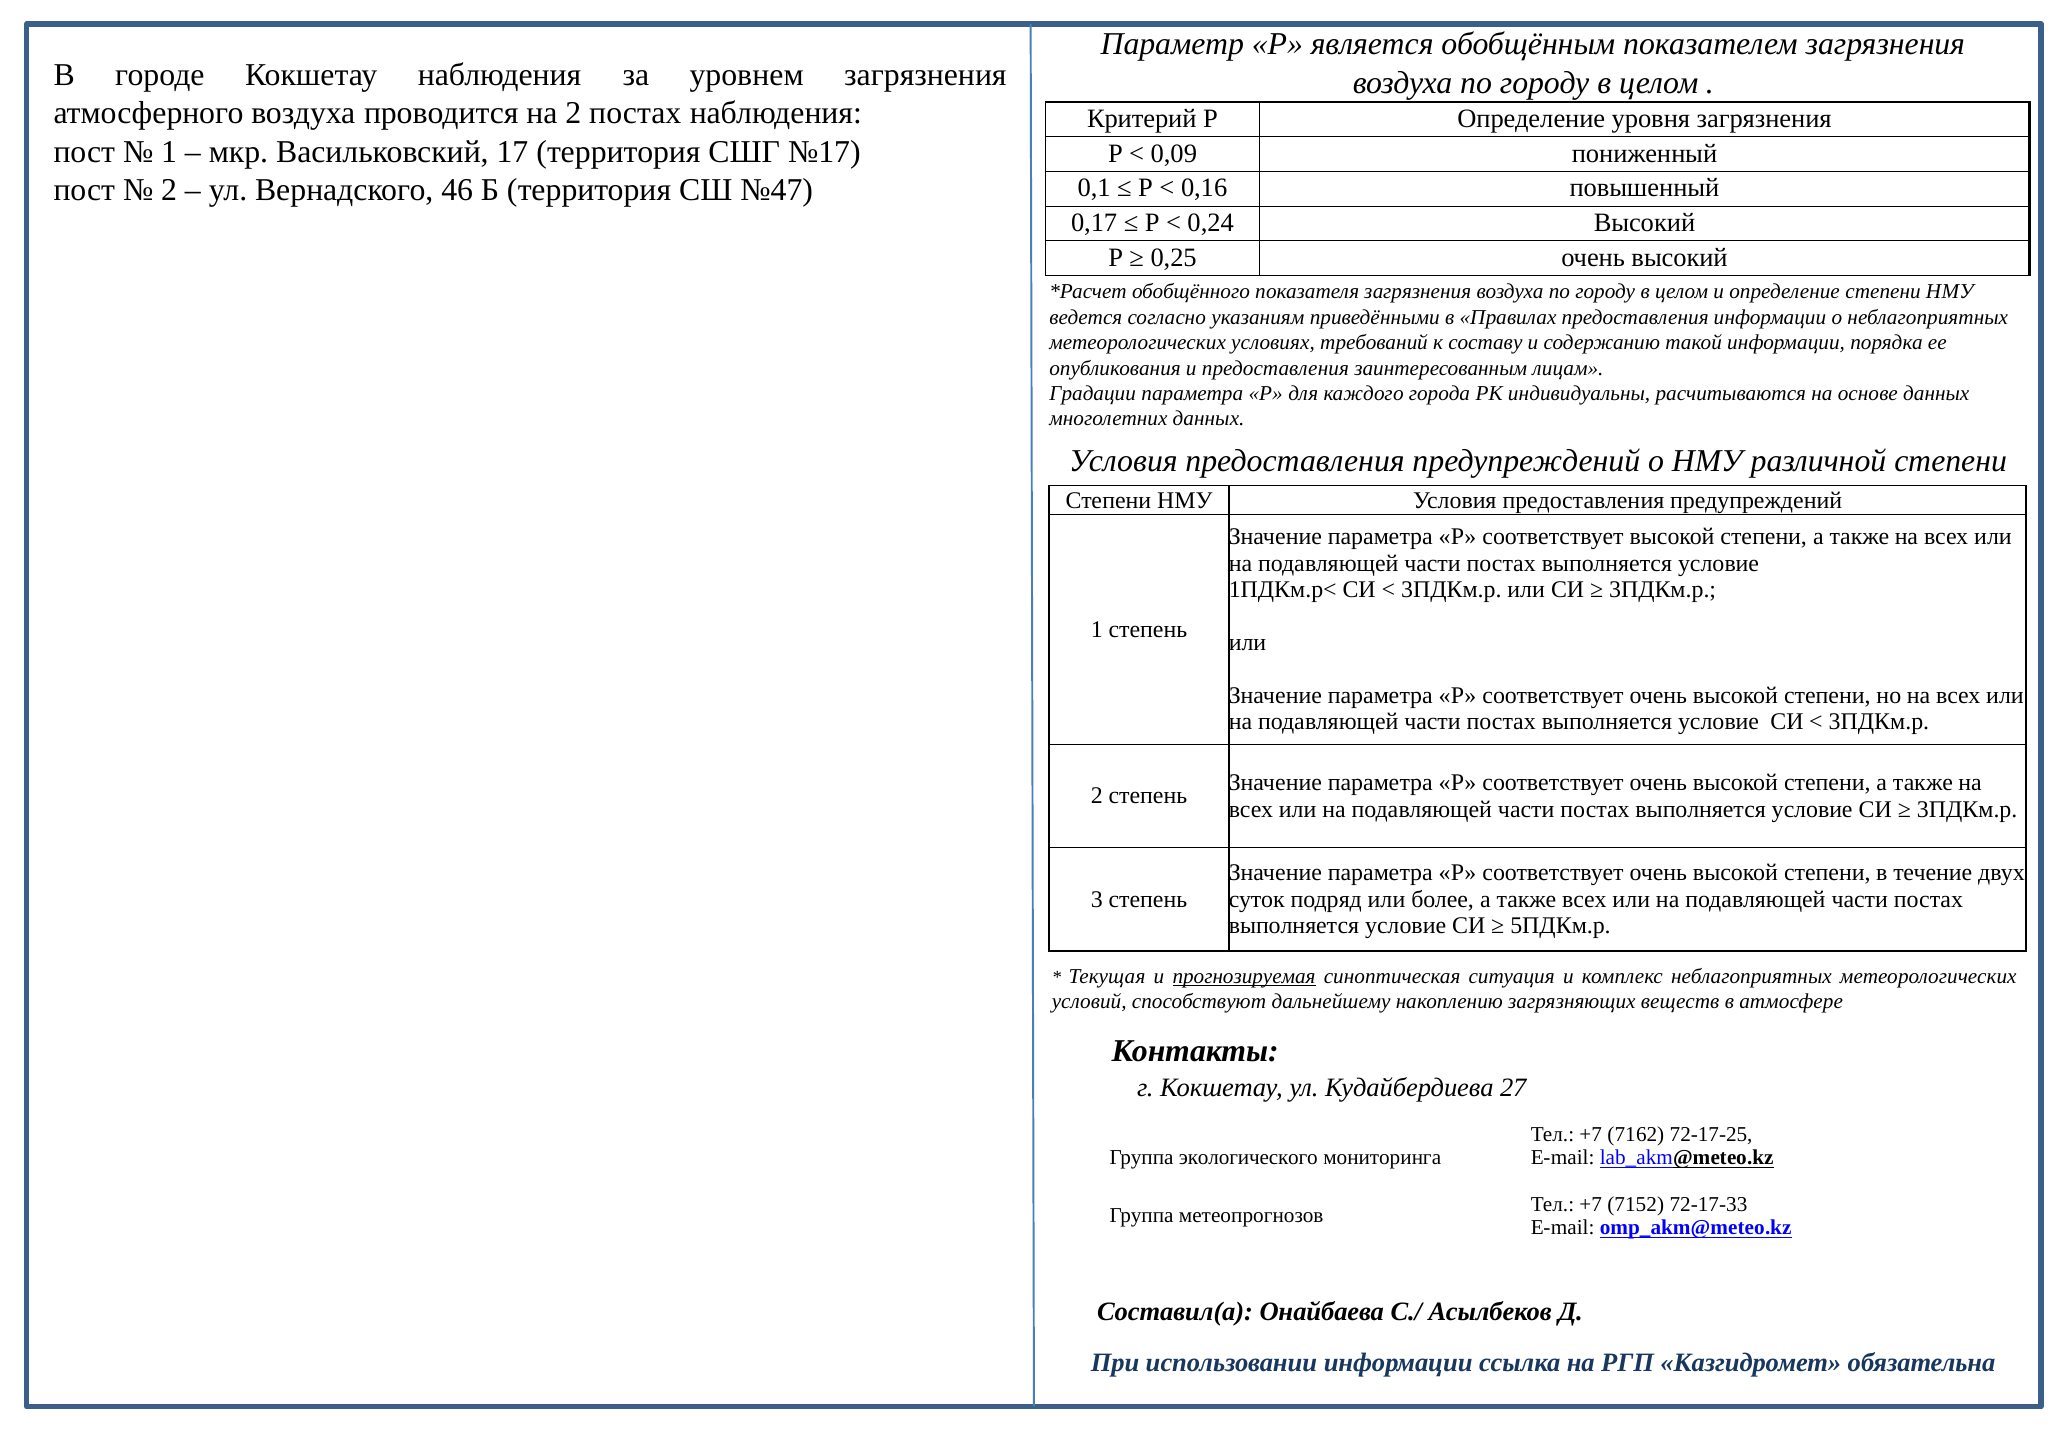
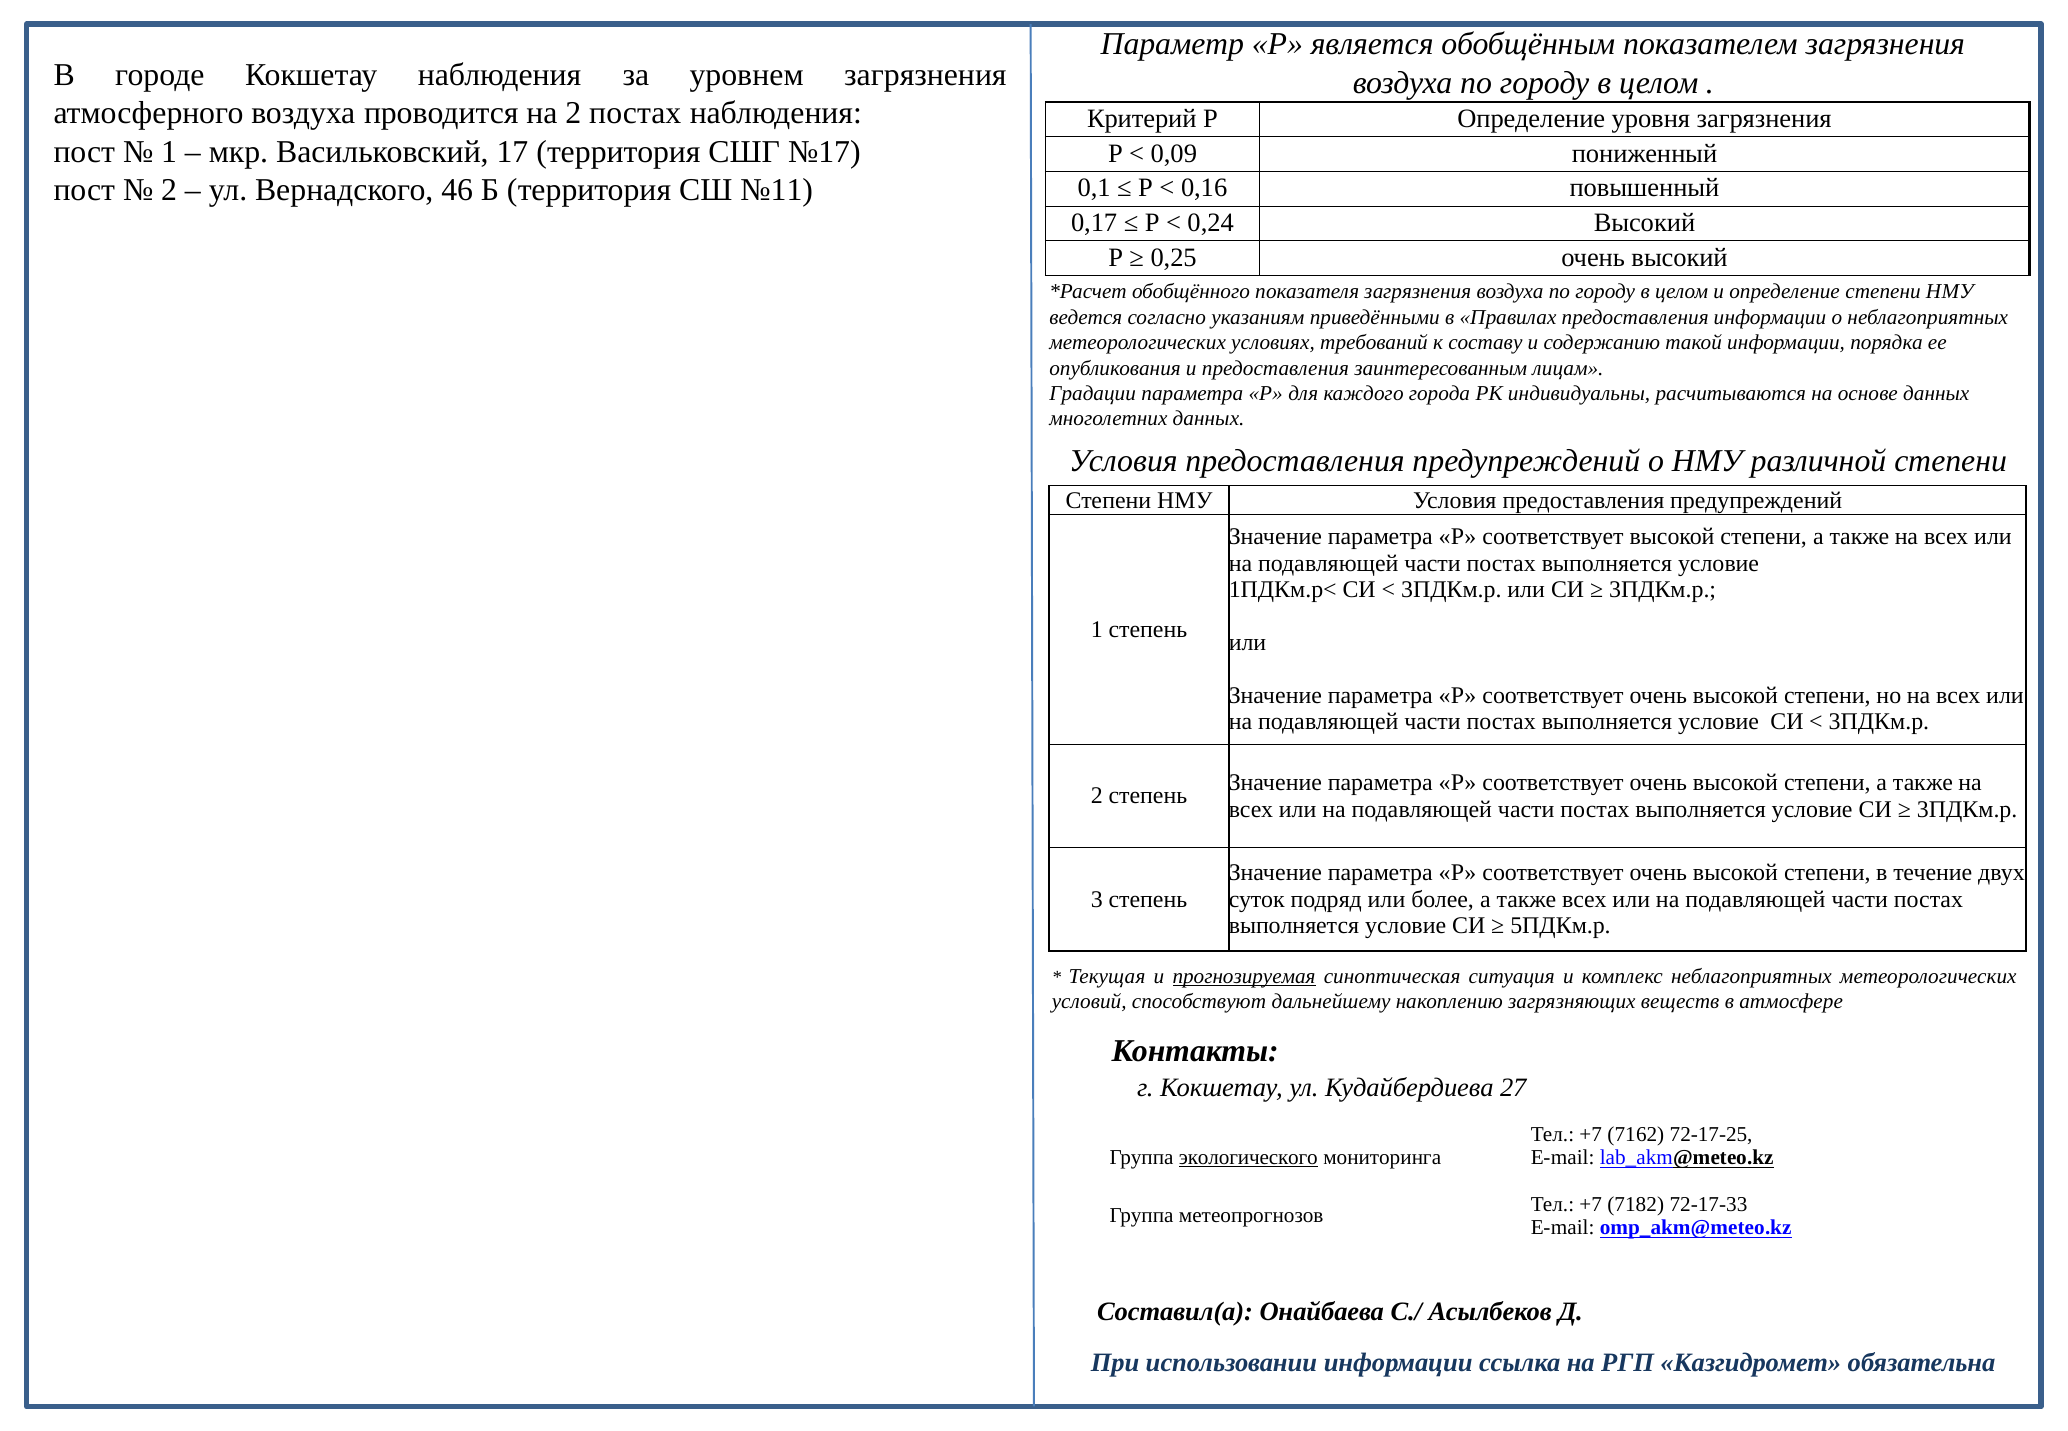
№47: №47 -> №11 (777, 190)
экологического underline: none -> present (1248, 1158)
7152: 7152 -> 7182 (1636, 1205)
